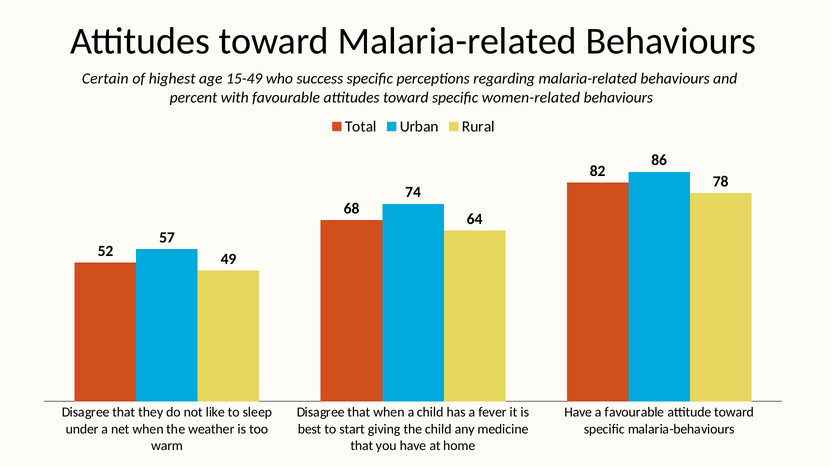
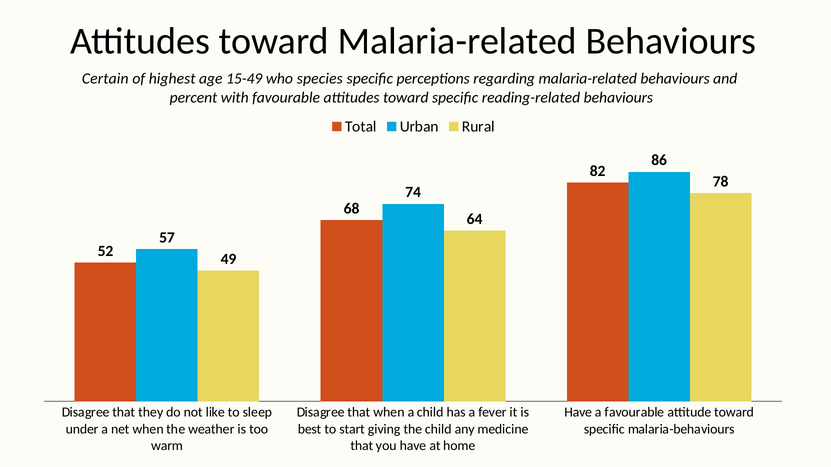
success: success -> species (320, 79)
women-related: women-related -> reading-related (531, 98)
